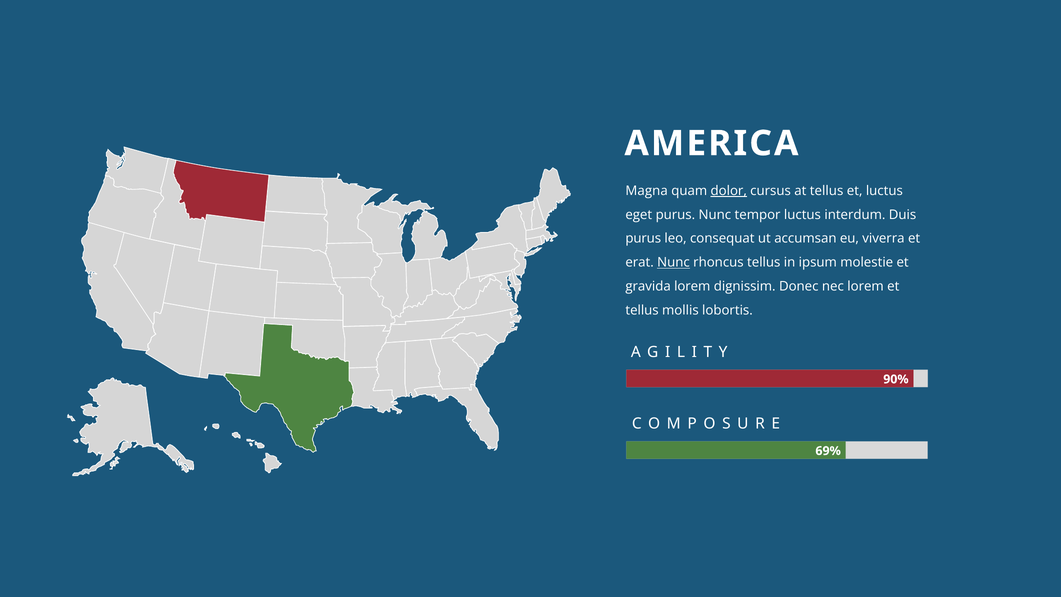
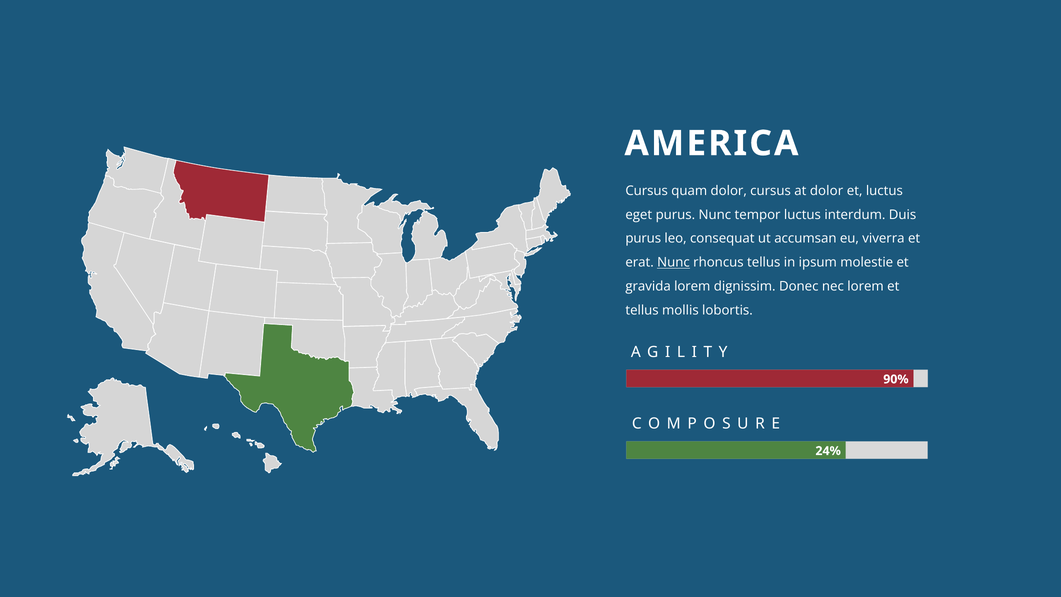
Magna: Magna -> Cursus (647, 191)
dolor underline: present -> none (729, 191)
at tellus: tellus -> dolor (827, 191)
69%: 69% -> 24% (828, 451)
